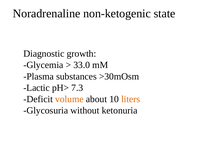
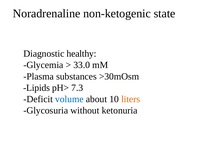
growth: growth -> healthy (82, 54)
Lactic: Lactic -> Lipids (37, 88)
volume colour: orange -> blue (69, 99)
